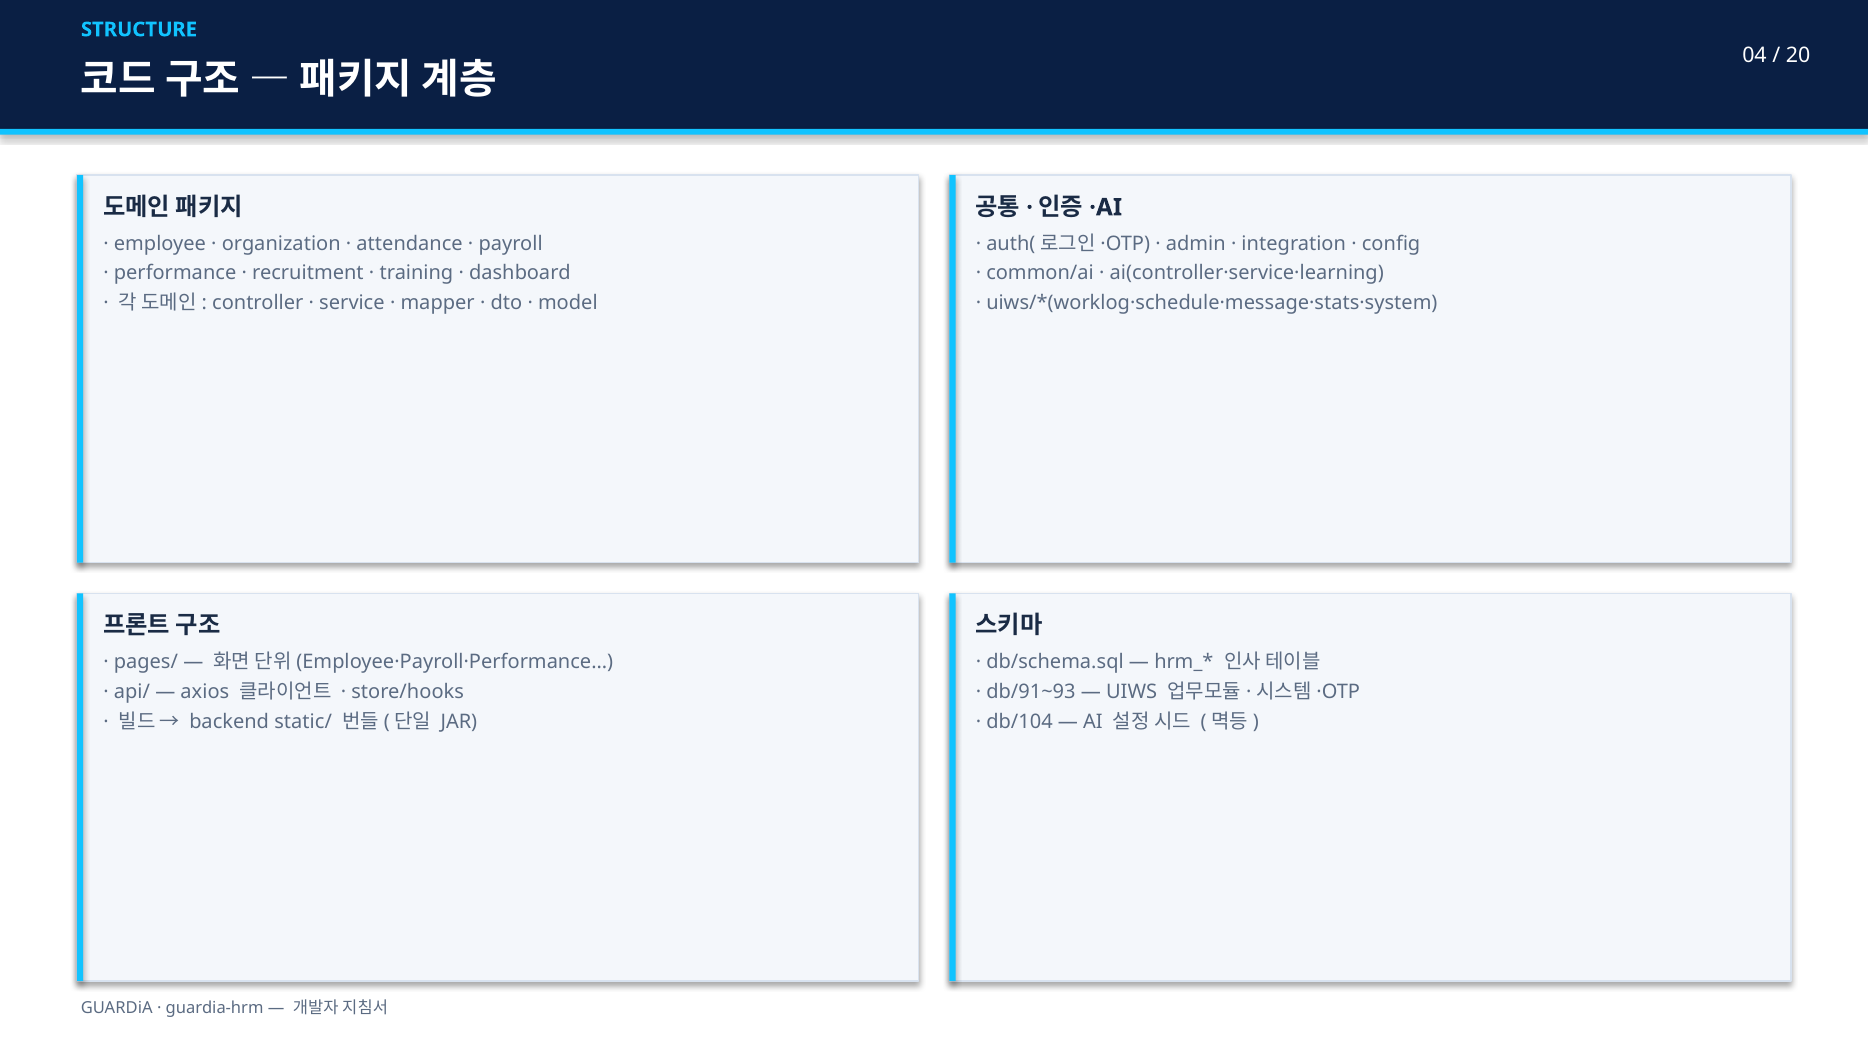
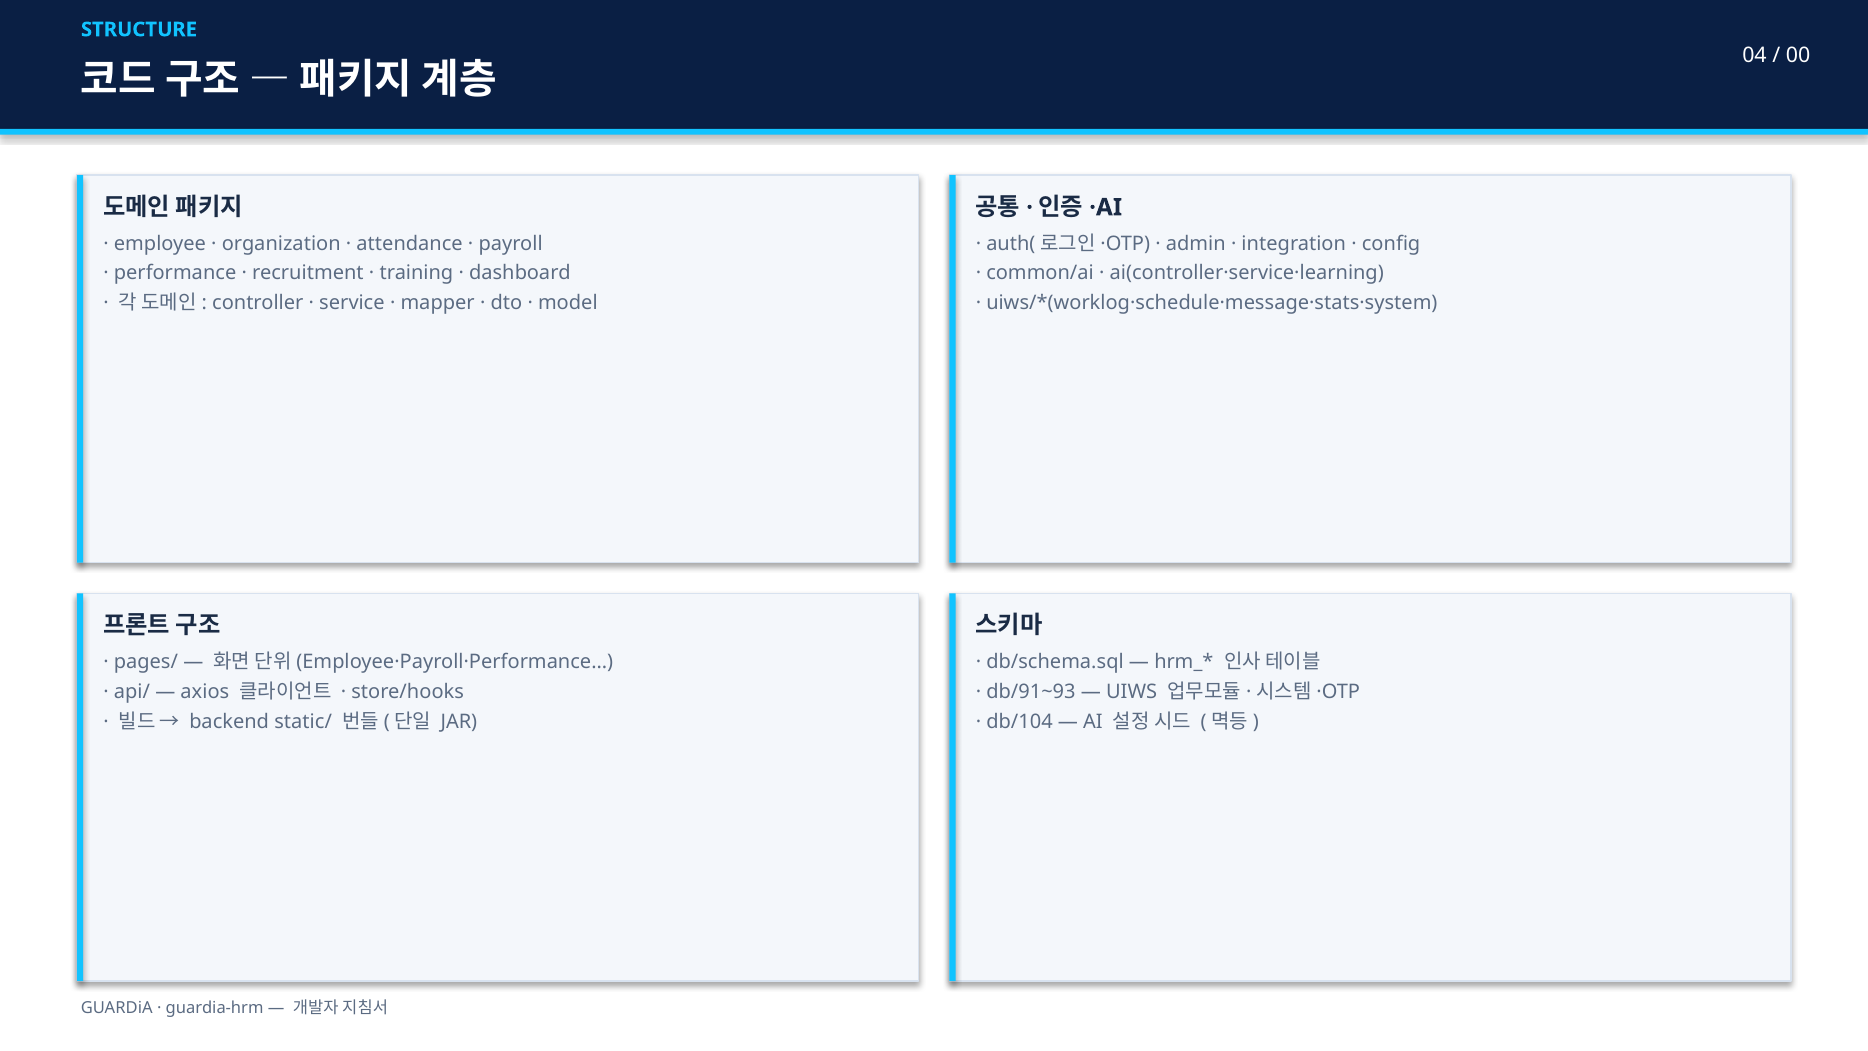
20: 20 -> 00 (1798, 55)
